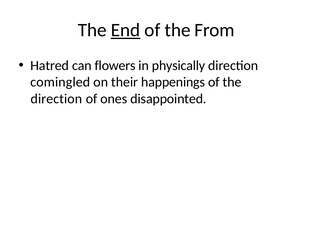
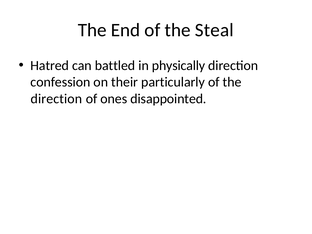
End underline: present -> none (126, 30)
From: From -> Steal (214, 30)
flowers: flowers -> battled (115, 65)
comingled: comingled -> confession (60, 82)
happenings: happenings -> particularly (173, 82)
